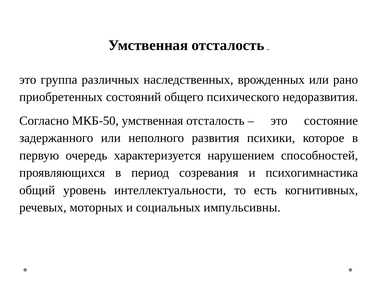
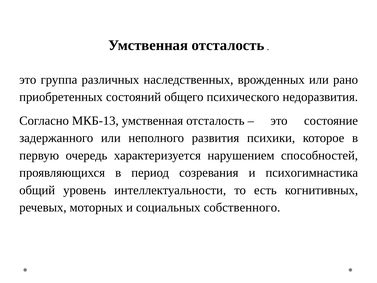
МКБ-50: МКБ-50 -> МКБ-13 (95, 121)
импульсивны: импульсивны -> собственного (242, 207)
